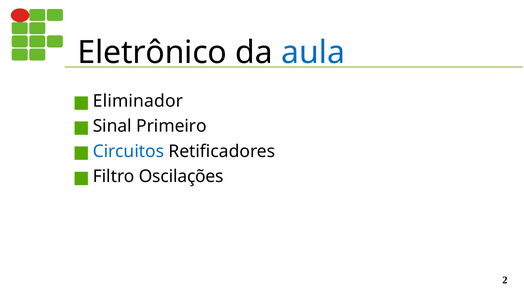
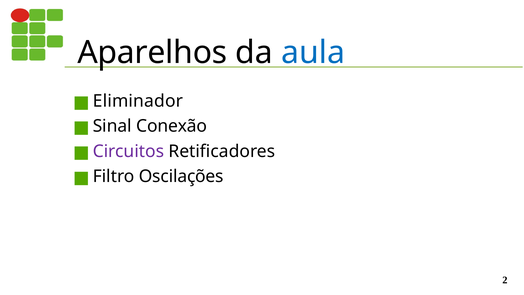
Eletrônico: Eletrônico -> Aparelhos (152, 52)
Primeiro: Primeiro -> Conexão (172, 126)
Circuitos colour: blue -> purple (128, 151)
